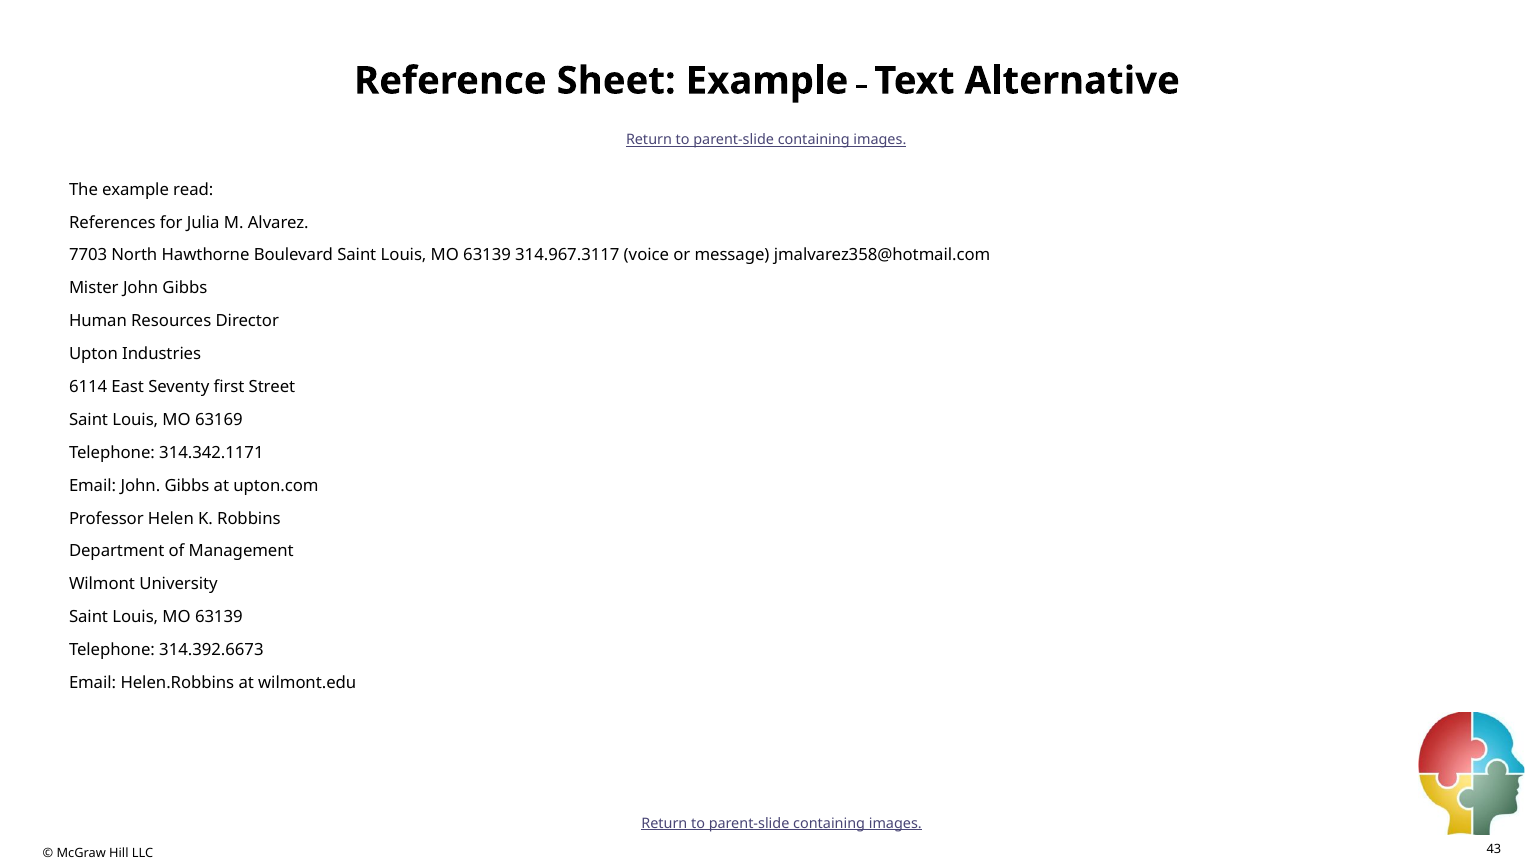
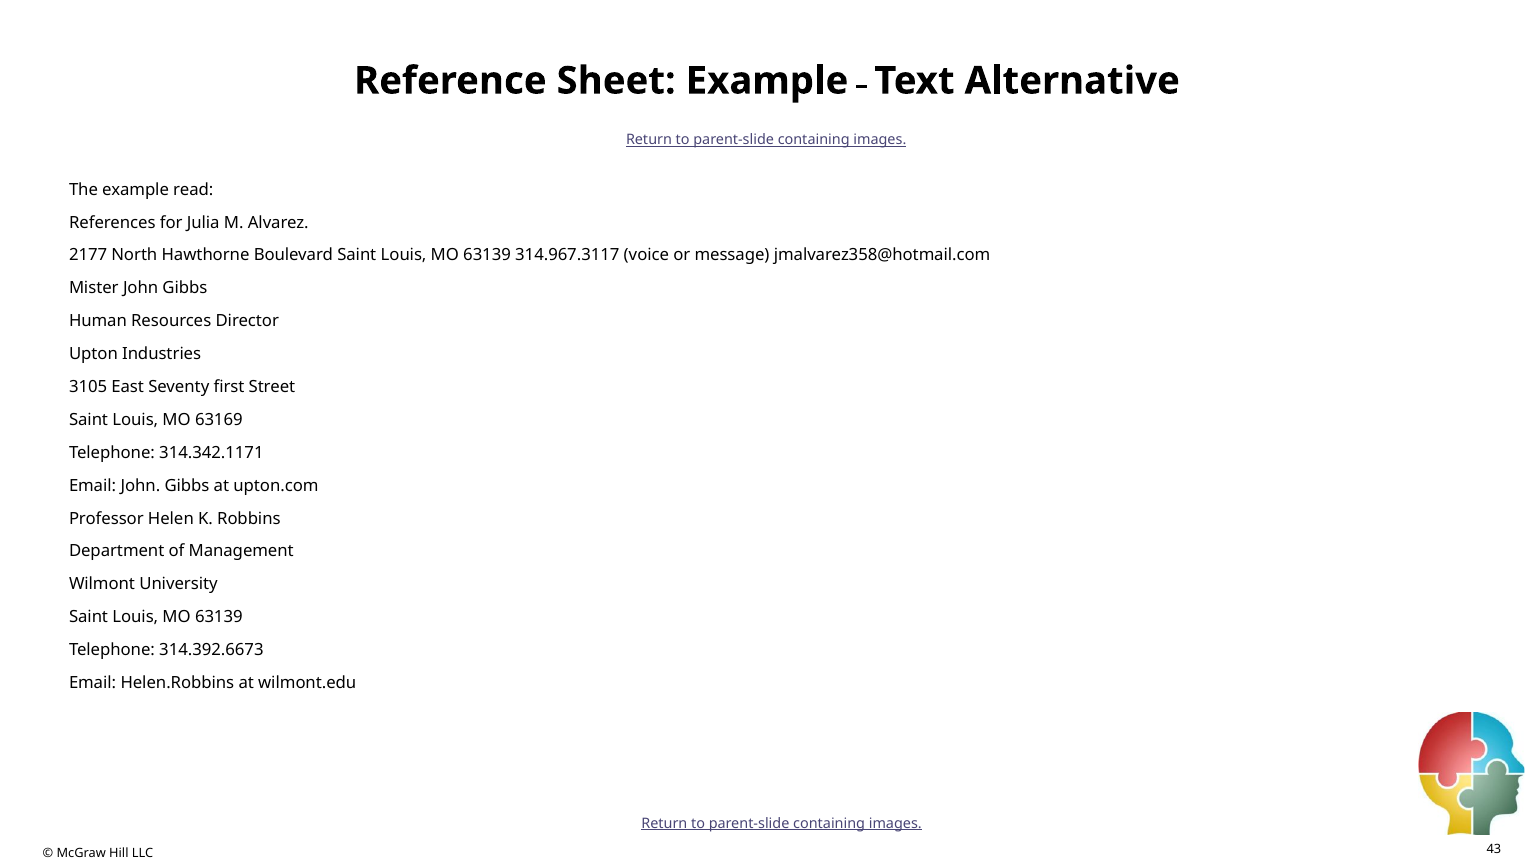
7703: 7703 -> 2177 (88, 255)
6114: 6114 -> 3105 (88, 387)
